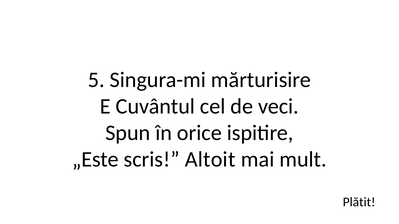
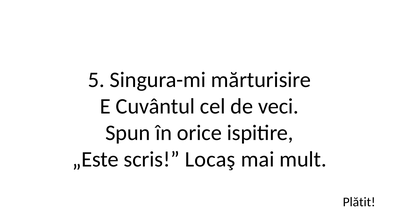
Altoit: Altoit -> Locaş (210, 160)
